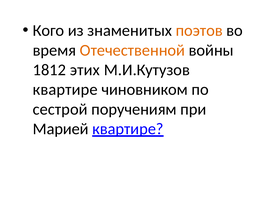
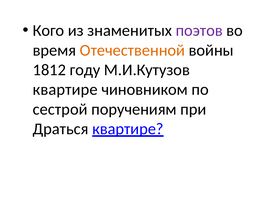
поэтов colour: orange -> purple (199, 31)
этих: этих -> году (85, 70)
Марией: Марией -> Драться (61, 129)
